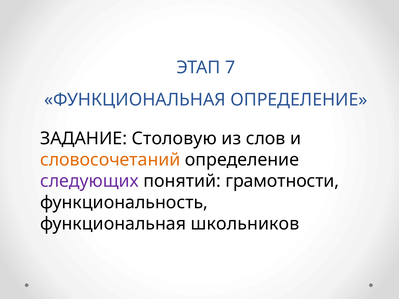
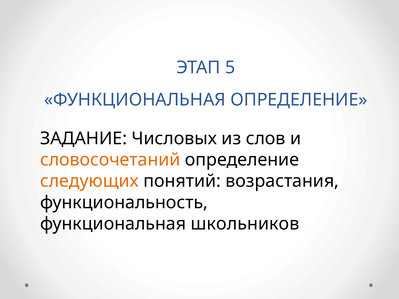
7: 7 -> 5 (230, 68)
Столовую: Столовую -> Числовых (174, 139)
следующих colour: purple -> orange (89, 181)
грамотности: грамотности -> возрастания (282, 181)
